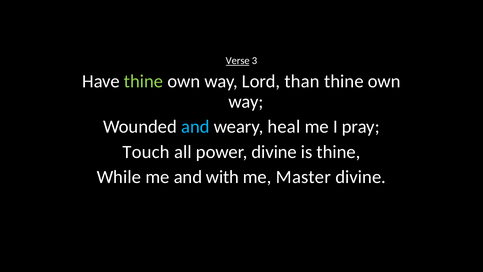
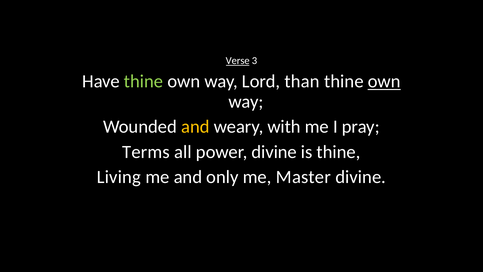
own underline: none -> present (384, 81)
and colour: light blue -> yellow (195, 127)
heal: heal -> with (284, 127)
Touch: Touch -> Terms (146, 152)
While: While -> Living (119, 177)
with: with -> only (222, 177)
